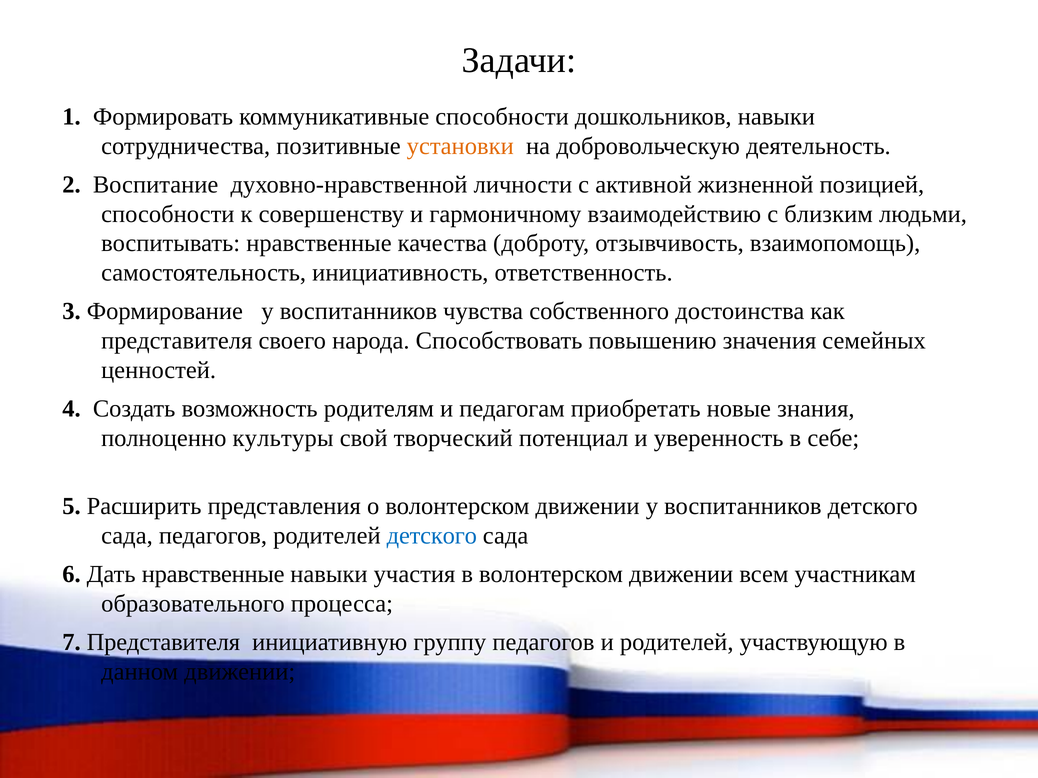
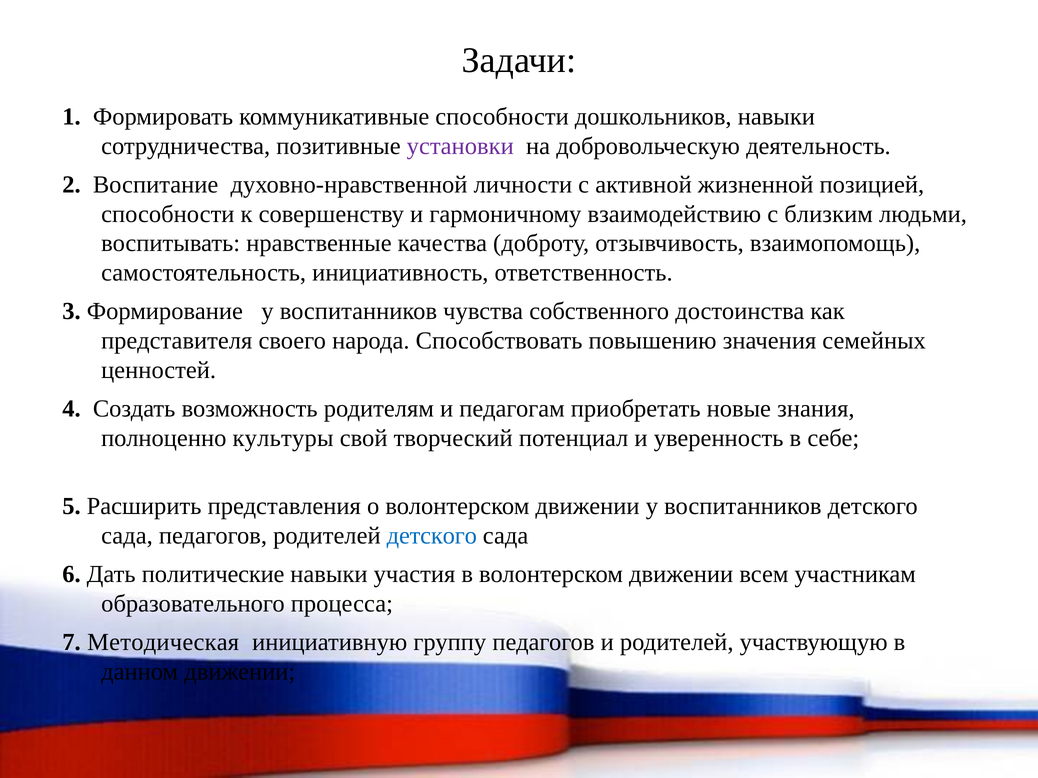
установки colour: orange -> purple (460, 146)
Дать нравственные: нравственные -> политические (213, 575)
7 Представителя: Представителя -> Методическая (163, 643)
